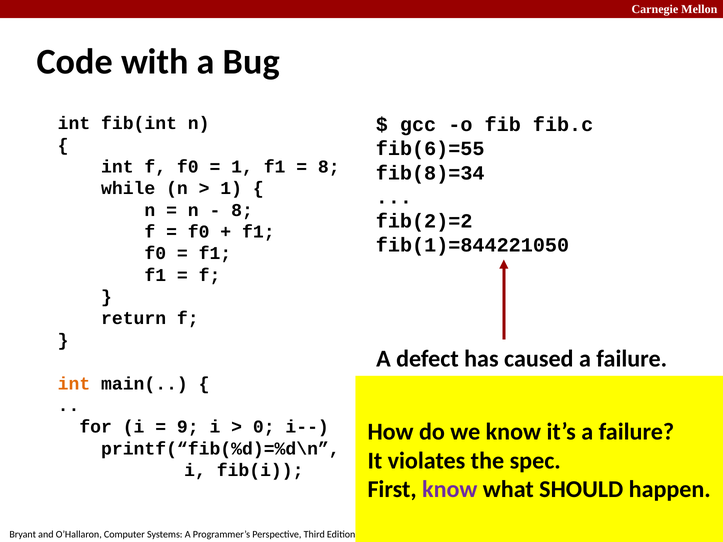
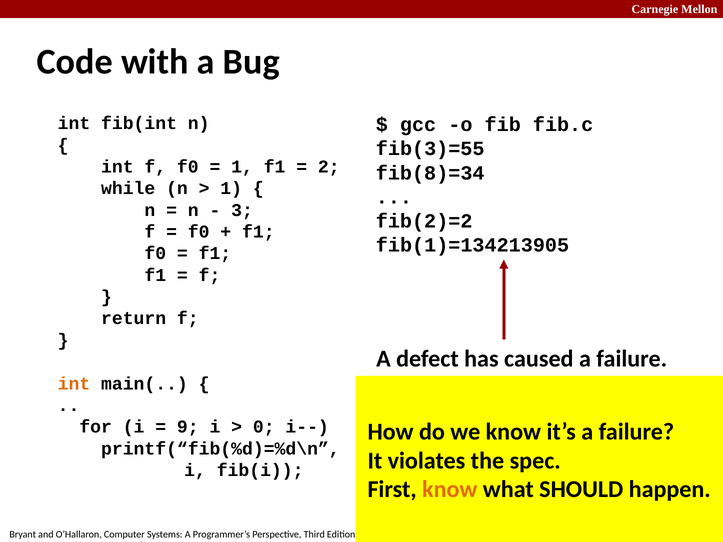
fib(6)=55: fib(6)=55 -> fib(3)=55 (430, 149)
8: 8 -> 2 (329, 167)
8: 8 -> 3 (242, 210)
fib(1)=844221050: fib(1)=844221050 -> fib(1)=134213905 (472, 245)
know colour: purple -> orange (450, 490)
